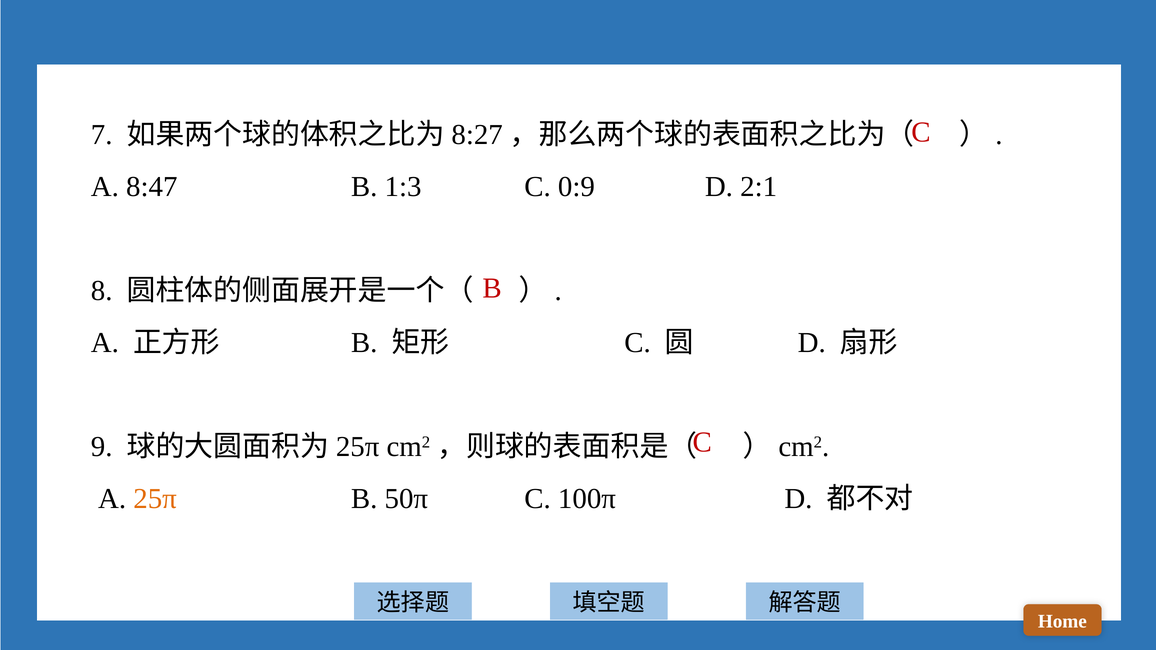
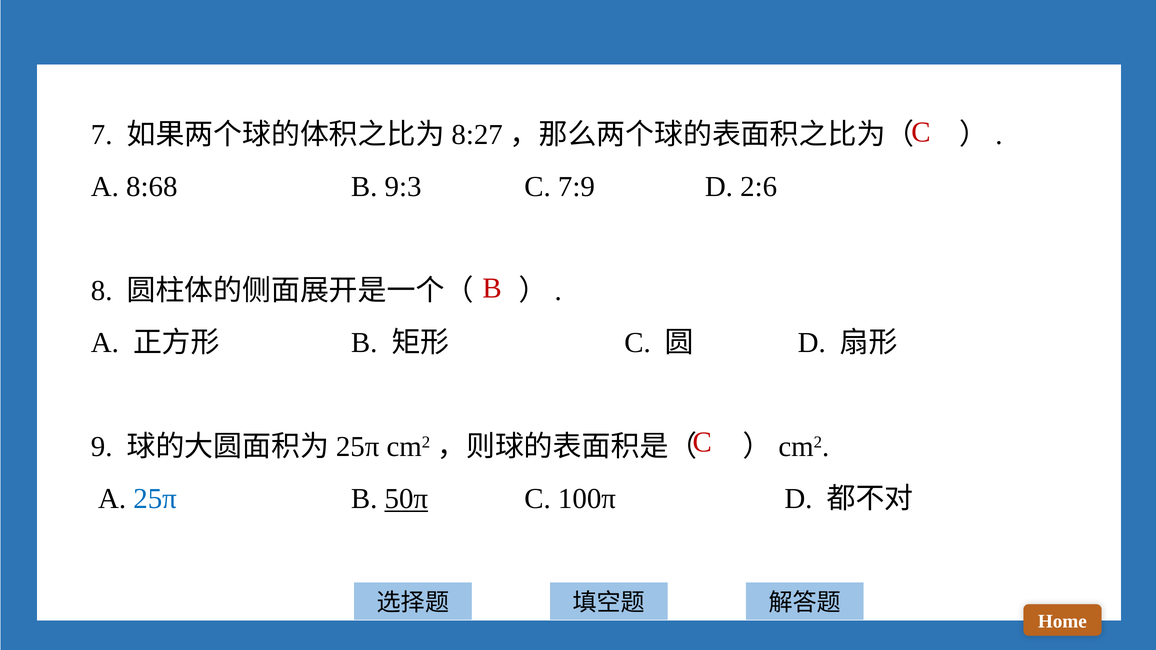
8:47: 8:47 -> 8:68 (152, 187)
1:3: 1:3 -> 9:3 (403, 187)
0:9: 0:9 -> 7:9 (576, 187)
2:1: 2:1 -> 2:6 (759, 187)
25π colour: orange -> blue (155, 499)
50π underline: none -> present (406, 499)
